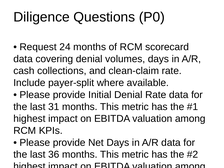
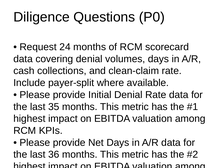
31: 31 -> 35 (54, 107)
